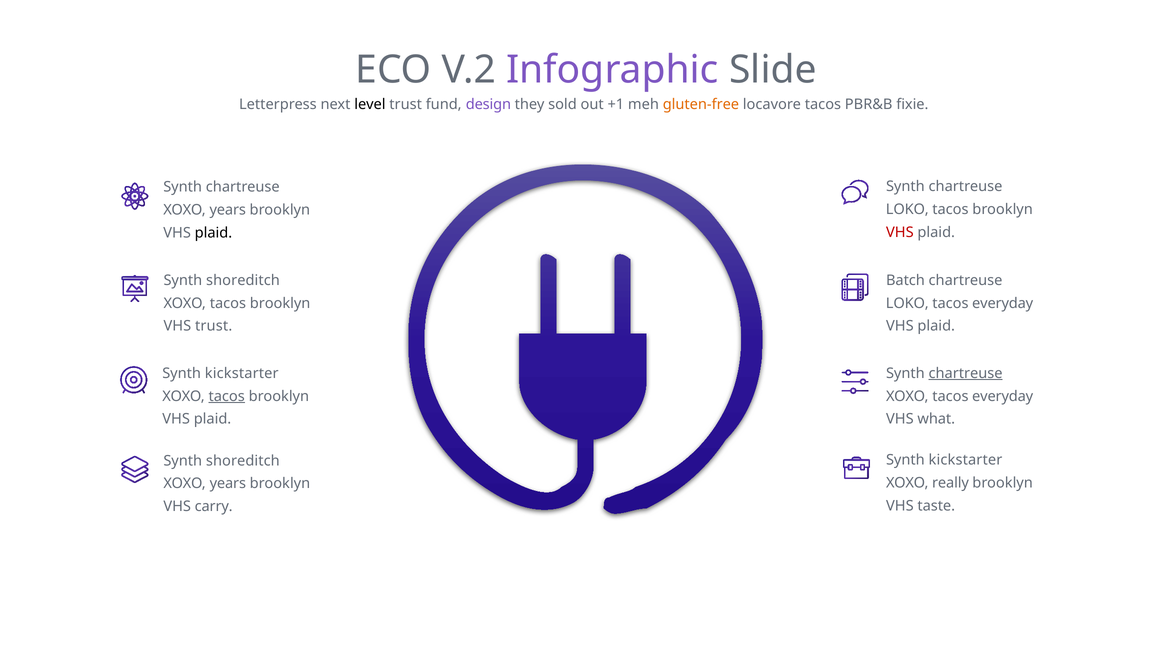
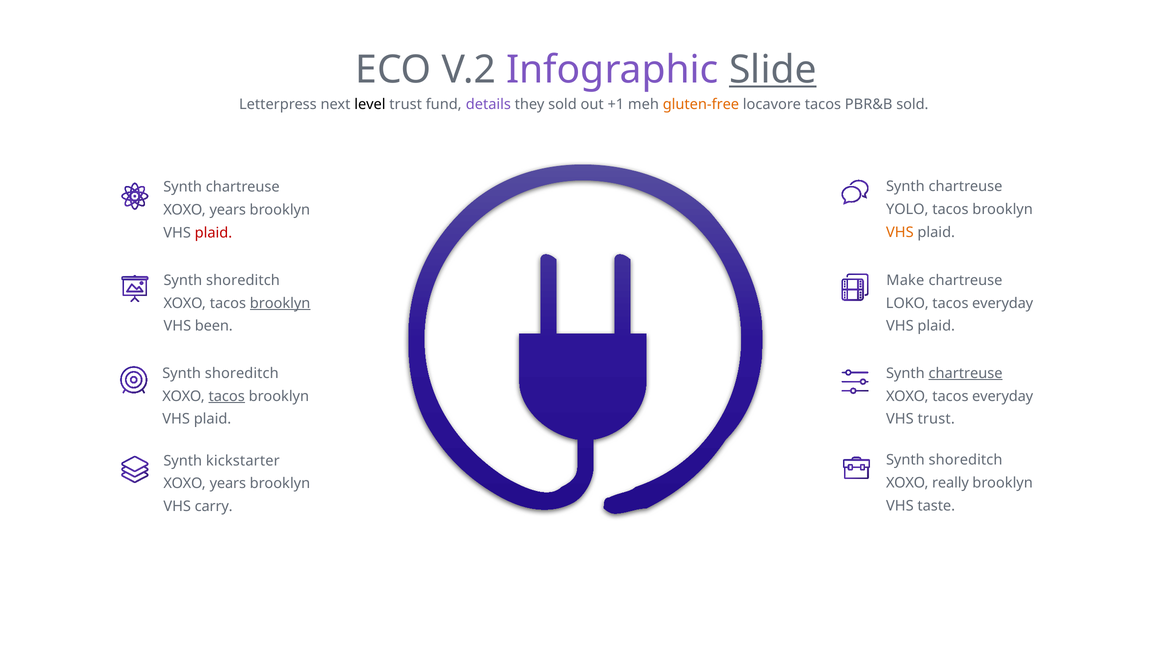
Slide underline: none -> present (773, 70)
design: design -> details (488, 104)
PBR&B fixie: fixie -> sold (912, 104)
LOKO: LOKO -> YOLO (907, 209)
VHS colour: red -> orange (900, 232)
plaid colour: black -> red (213, 233)
Batch: Batch -> Make (905, 280)
brooklyn underline: none -> present (280, 303)
VHS trust: trust -> been (214, 326)
kickstarter: kickstarter -> shoreditch (242, 373)
VHS what: what -> trust (936, 419)
kickstarter: kickstarter -> shoreditch (966, 460)
shoreditch: shoreditch -> kickstarter (243, 460)
